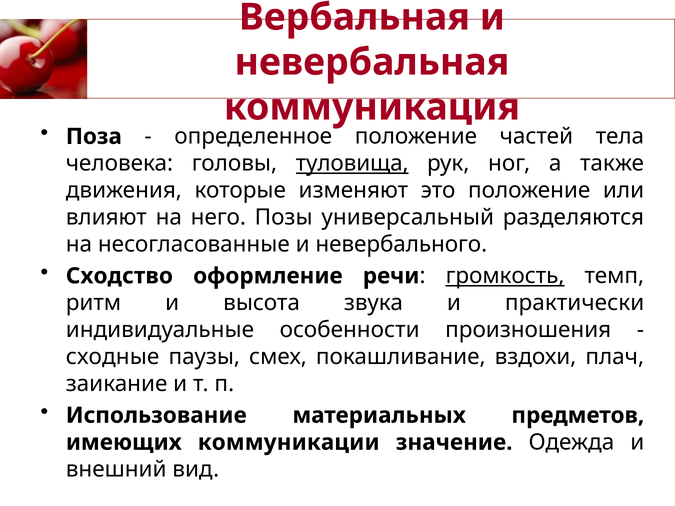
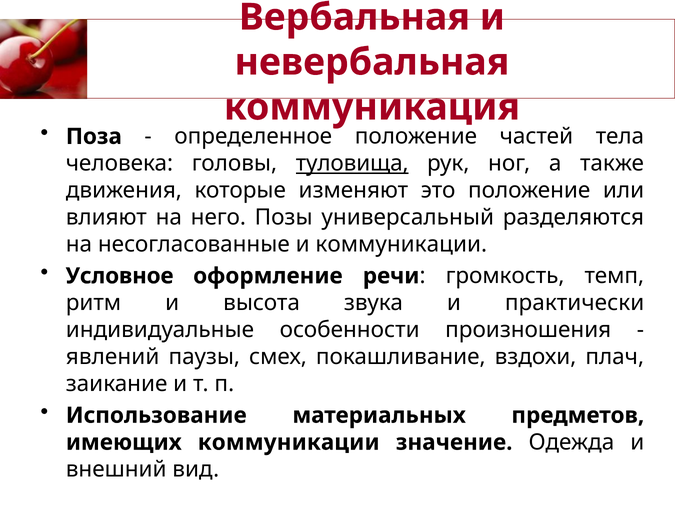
и невербального: невербального -> коммуникации (401, 245)
Сходство: Сходство -> Условное (120, 276)
громкость underline: present -> none (505, 276)
сходные: сходные -> явлений (113, 357)
